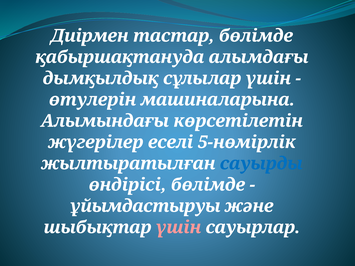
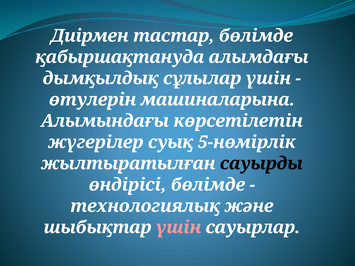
еселi: еселi -> суық (171, 142)
сауырды colour: blue -> black (261, 164)
ұйымдастыруы: ұйымдастыруы -> технологиялық (145, 206)
